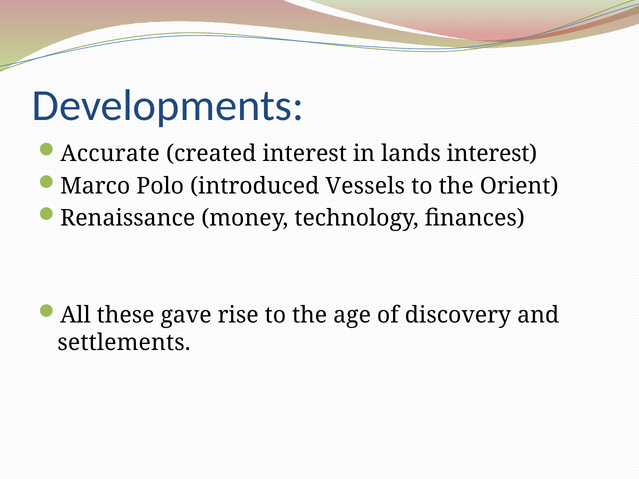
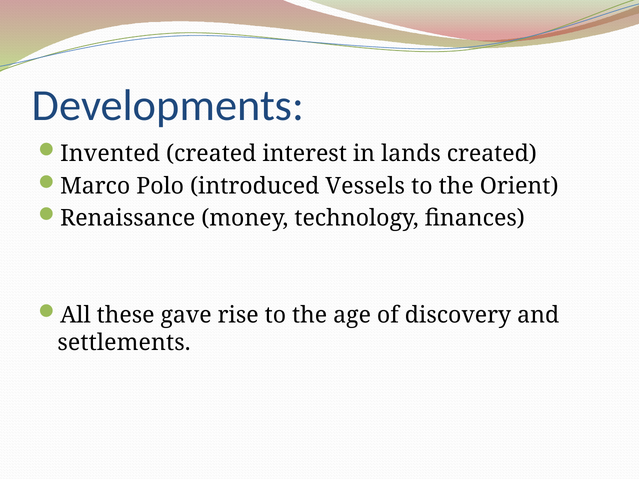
Accurate: Accurate -> Invented (110, 154)
lands interest: interest -> created (492, 154)
